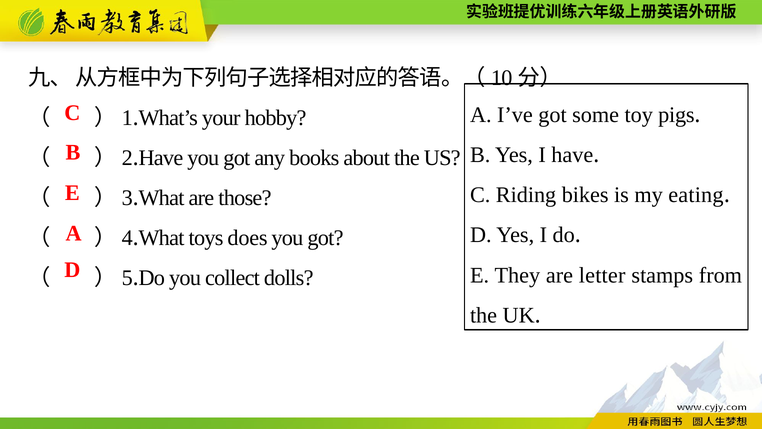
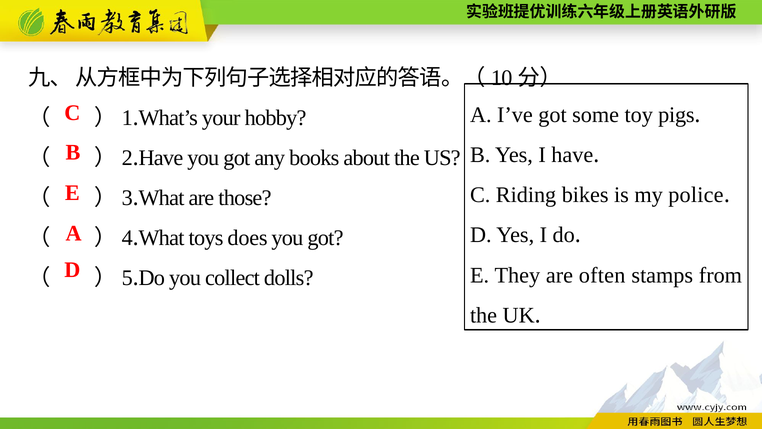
eating: eating -> police (696, 195)
letter: letter -> often (602, 275)
